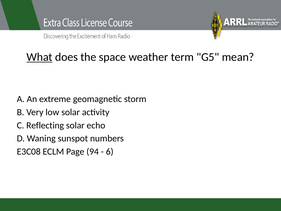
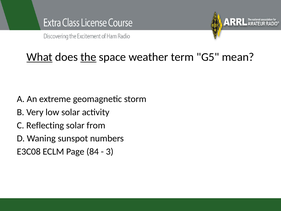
the underline: none -> present (88, 57)
echo: echo -> from (96, 125)
94: 94 -> 84 (93, 151)
6: 6 -> 3 (110, 151)
